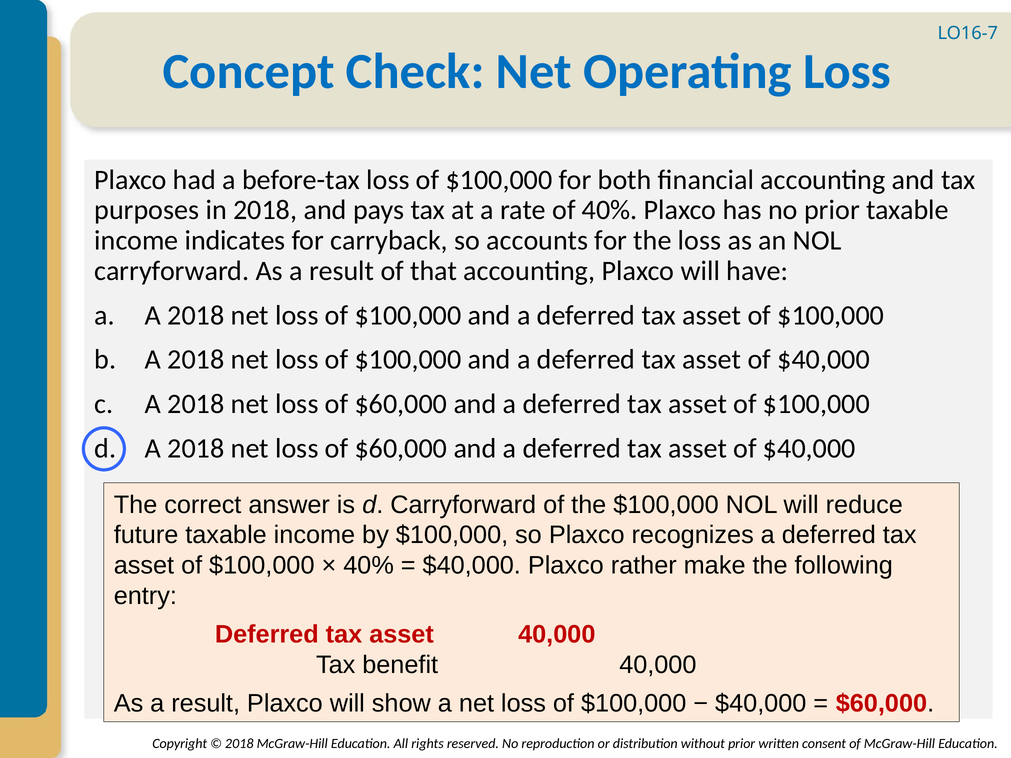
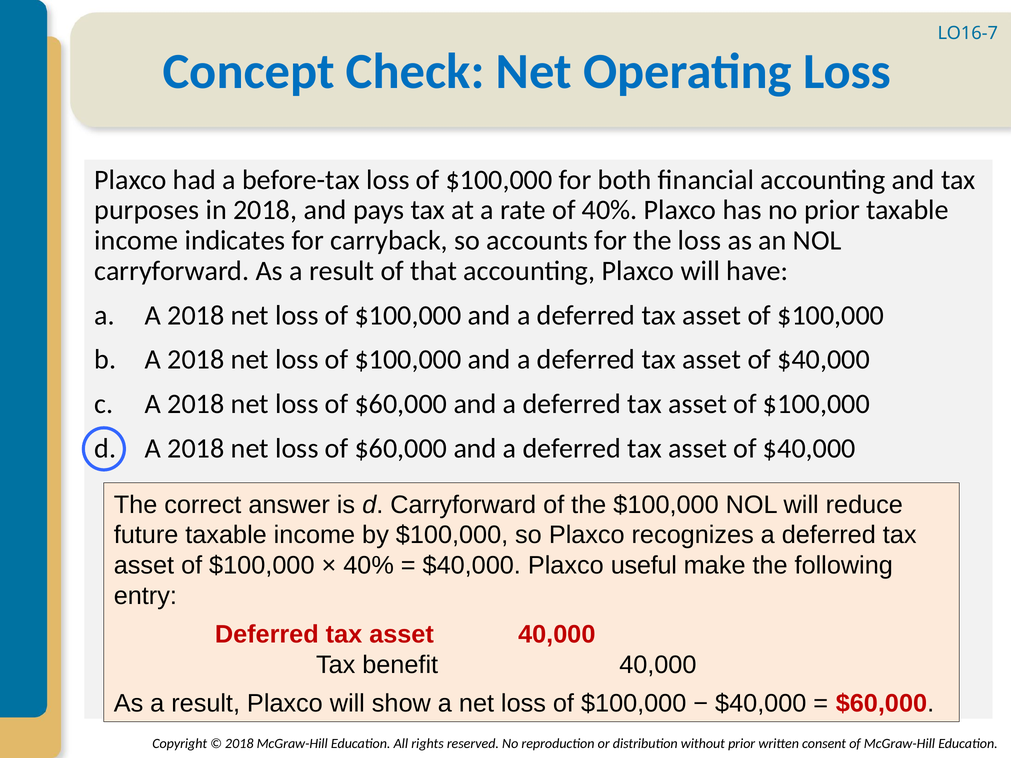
rather: rather -> useful (644, 566)
